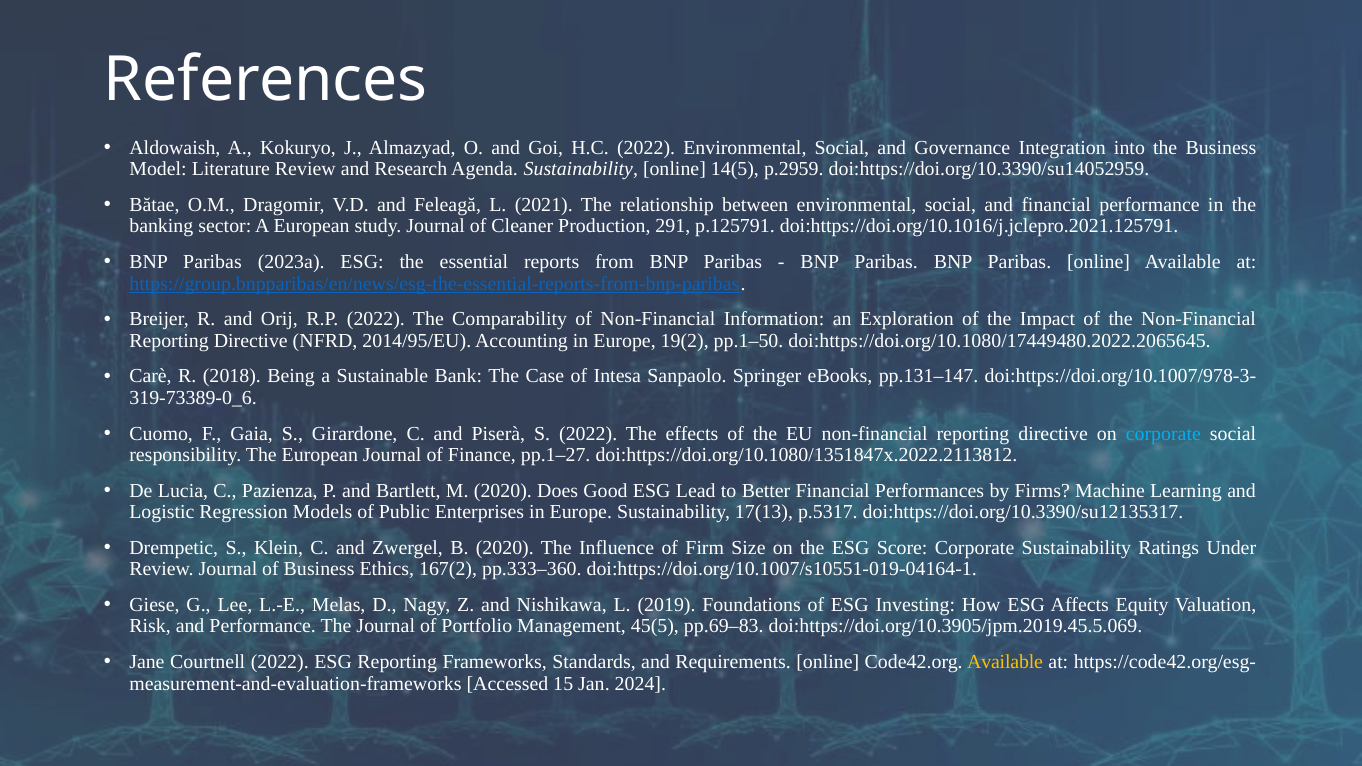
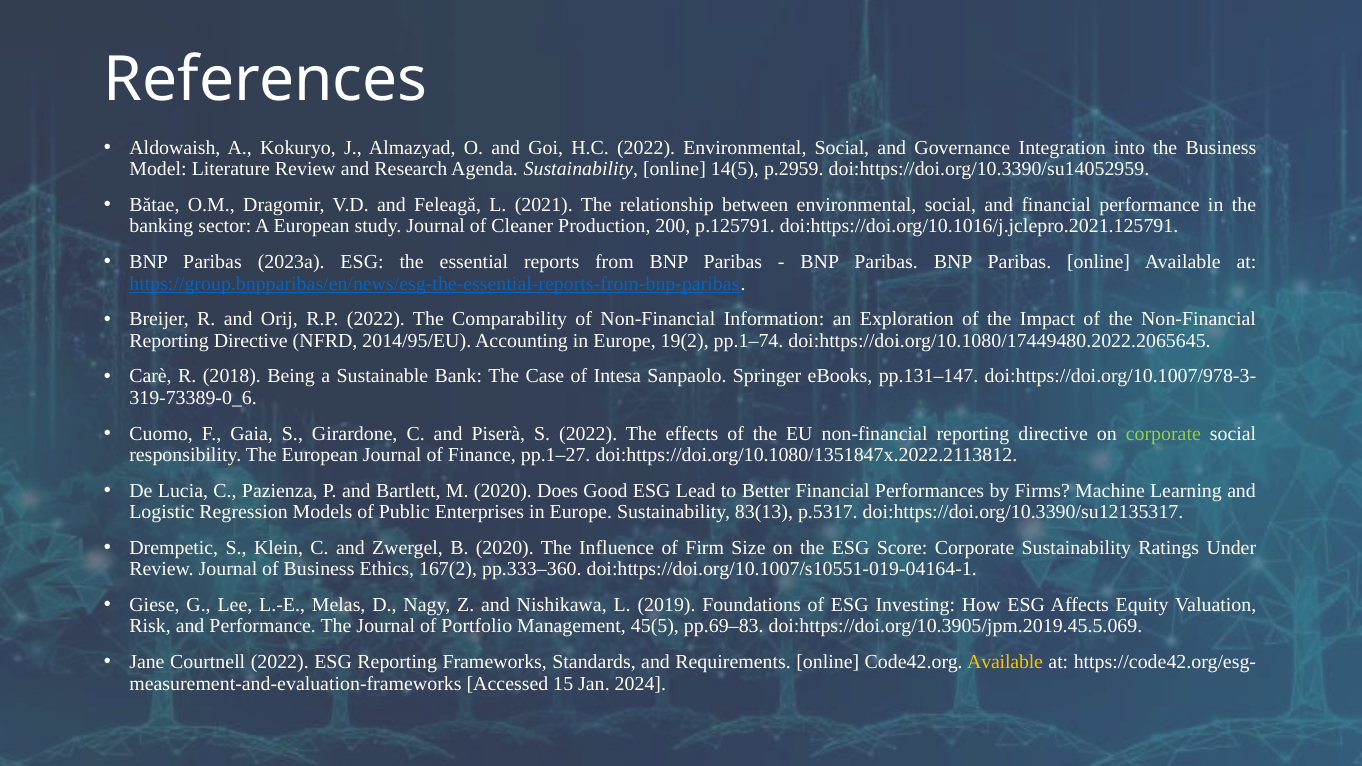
291: 291 -> 200 (673, 226)
pp.1–50: pp.1–50 -> pp.1–74 (749, 341)
corporate colour: light blue -> light green (1163, 434)
17(13: 17(13 -> 83(13 (764, 512)
